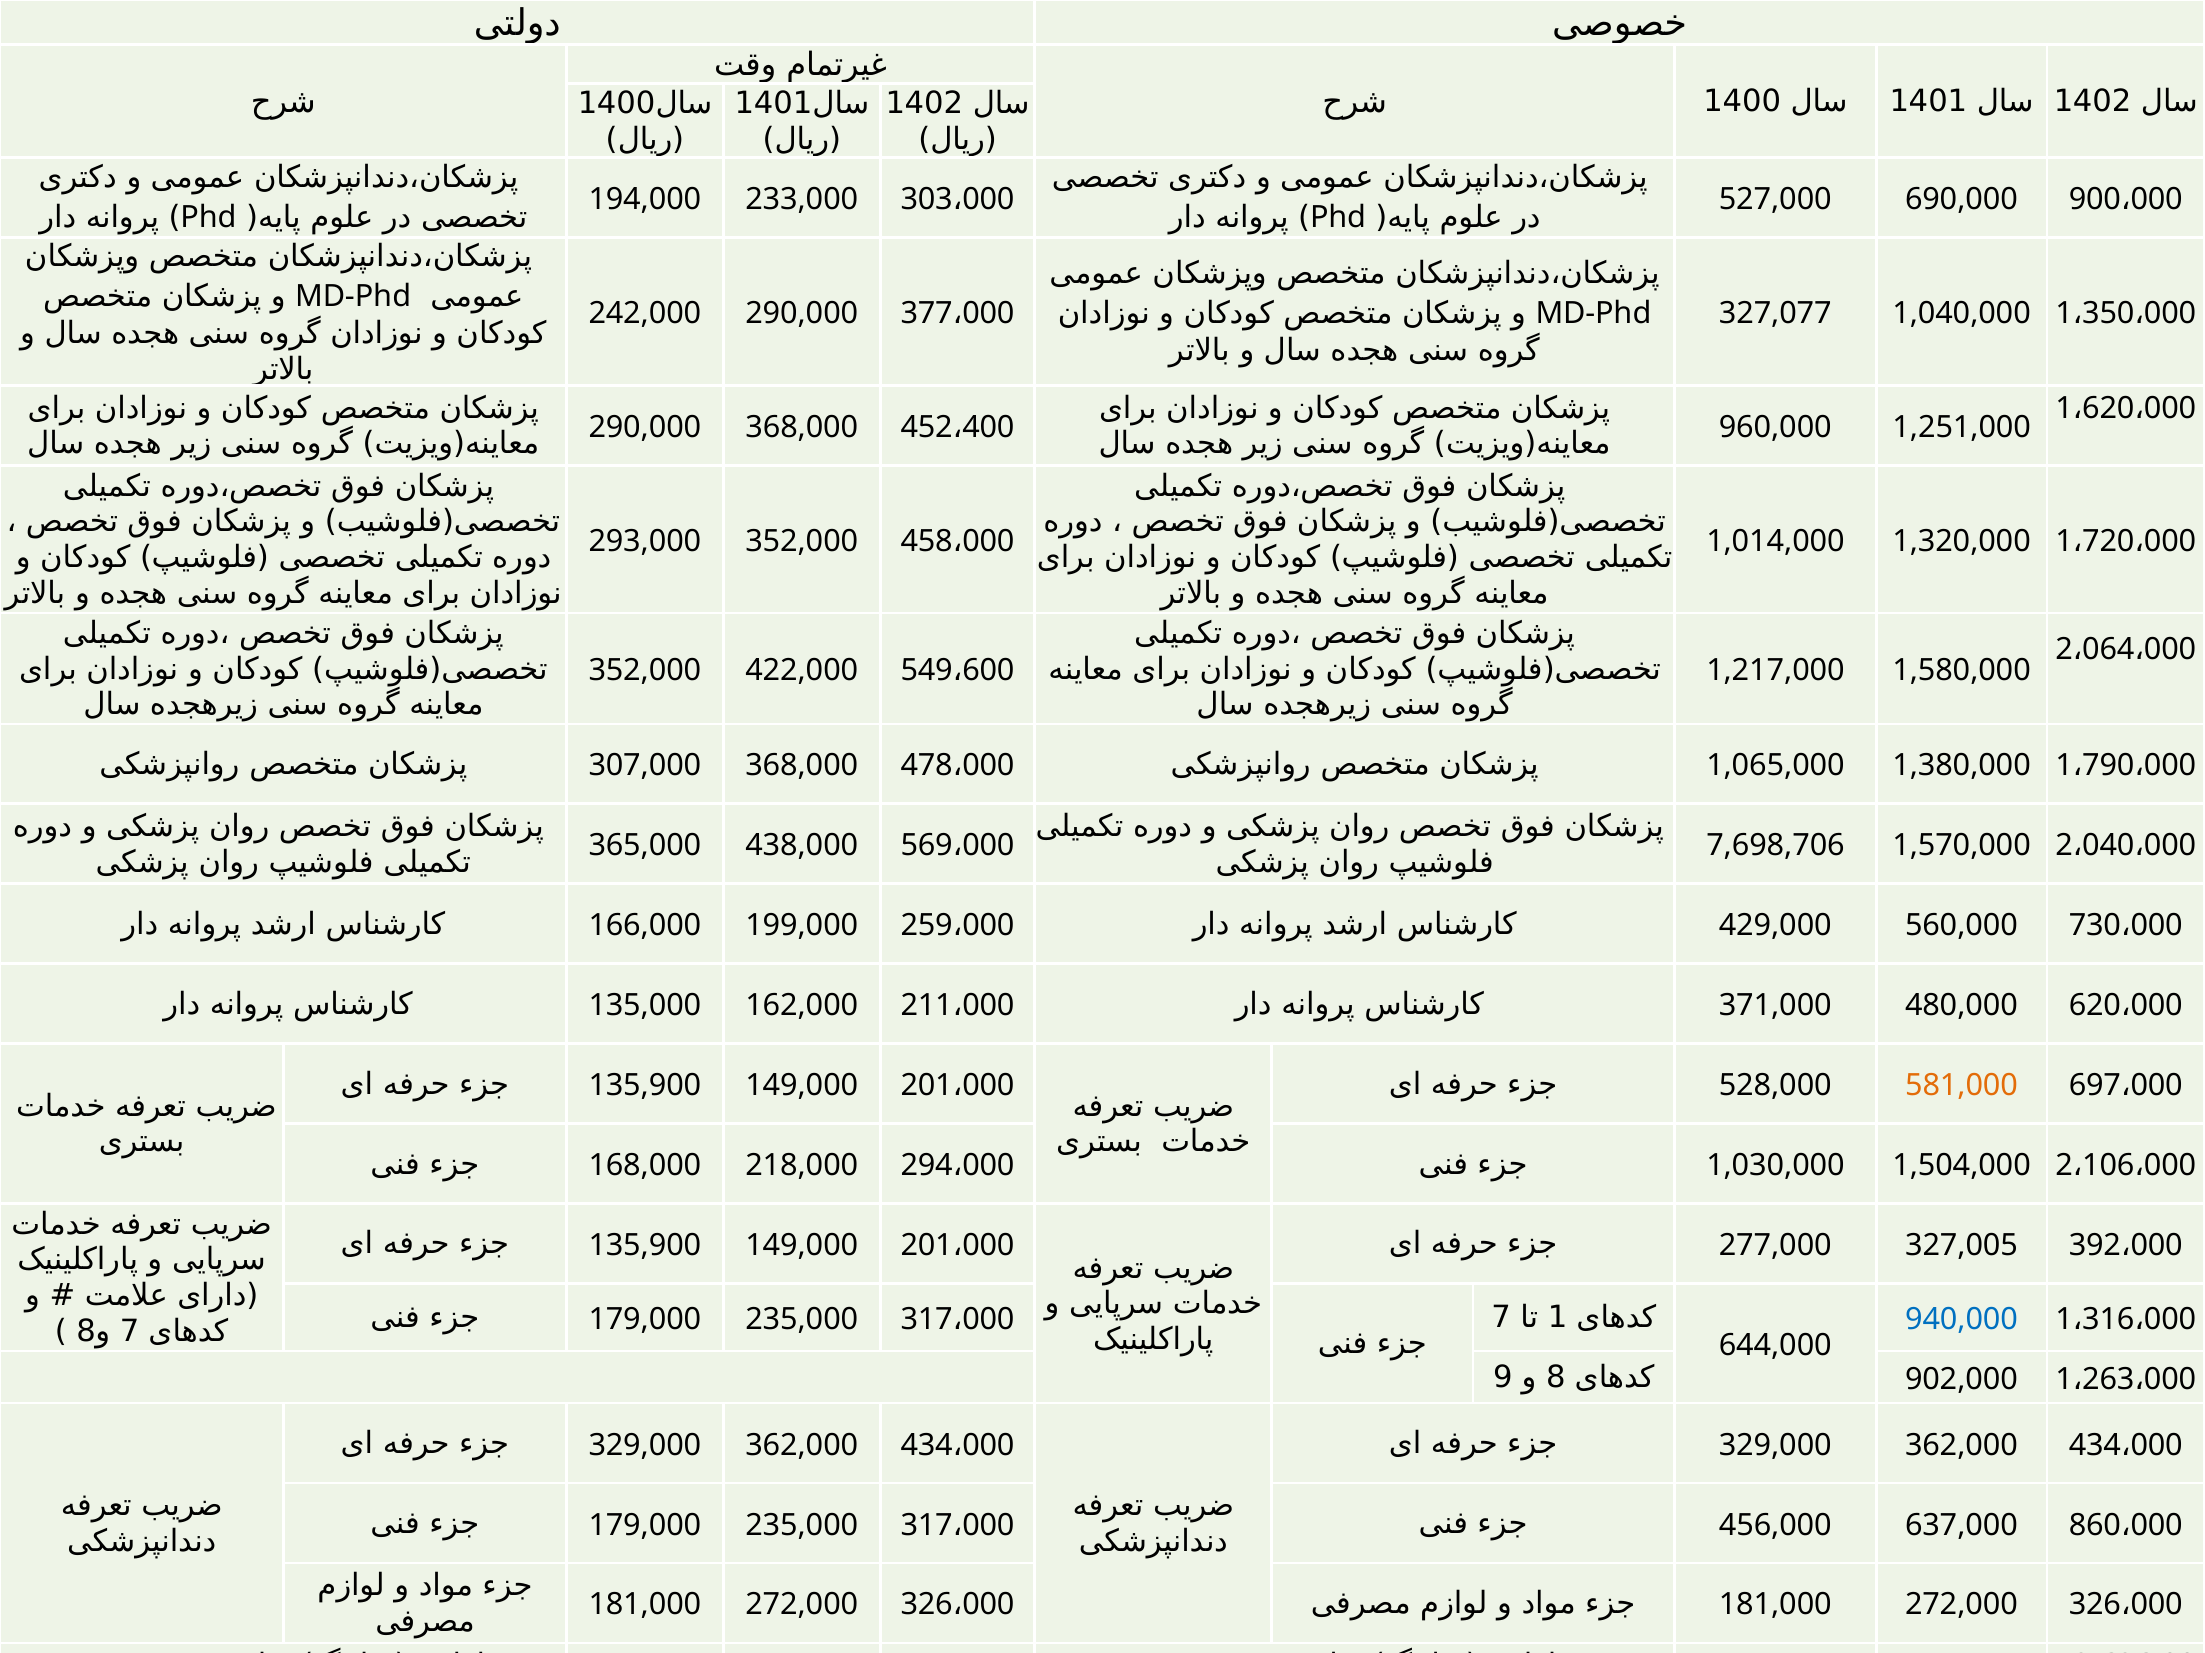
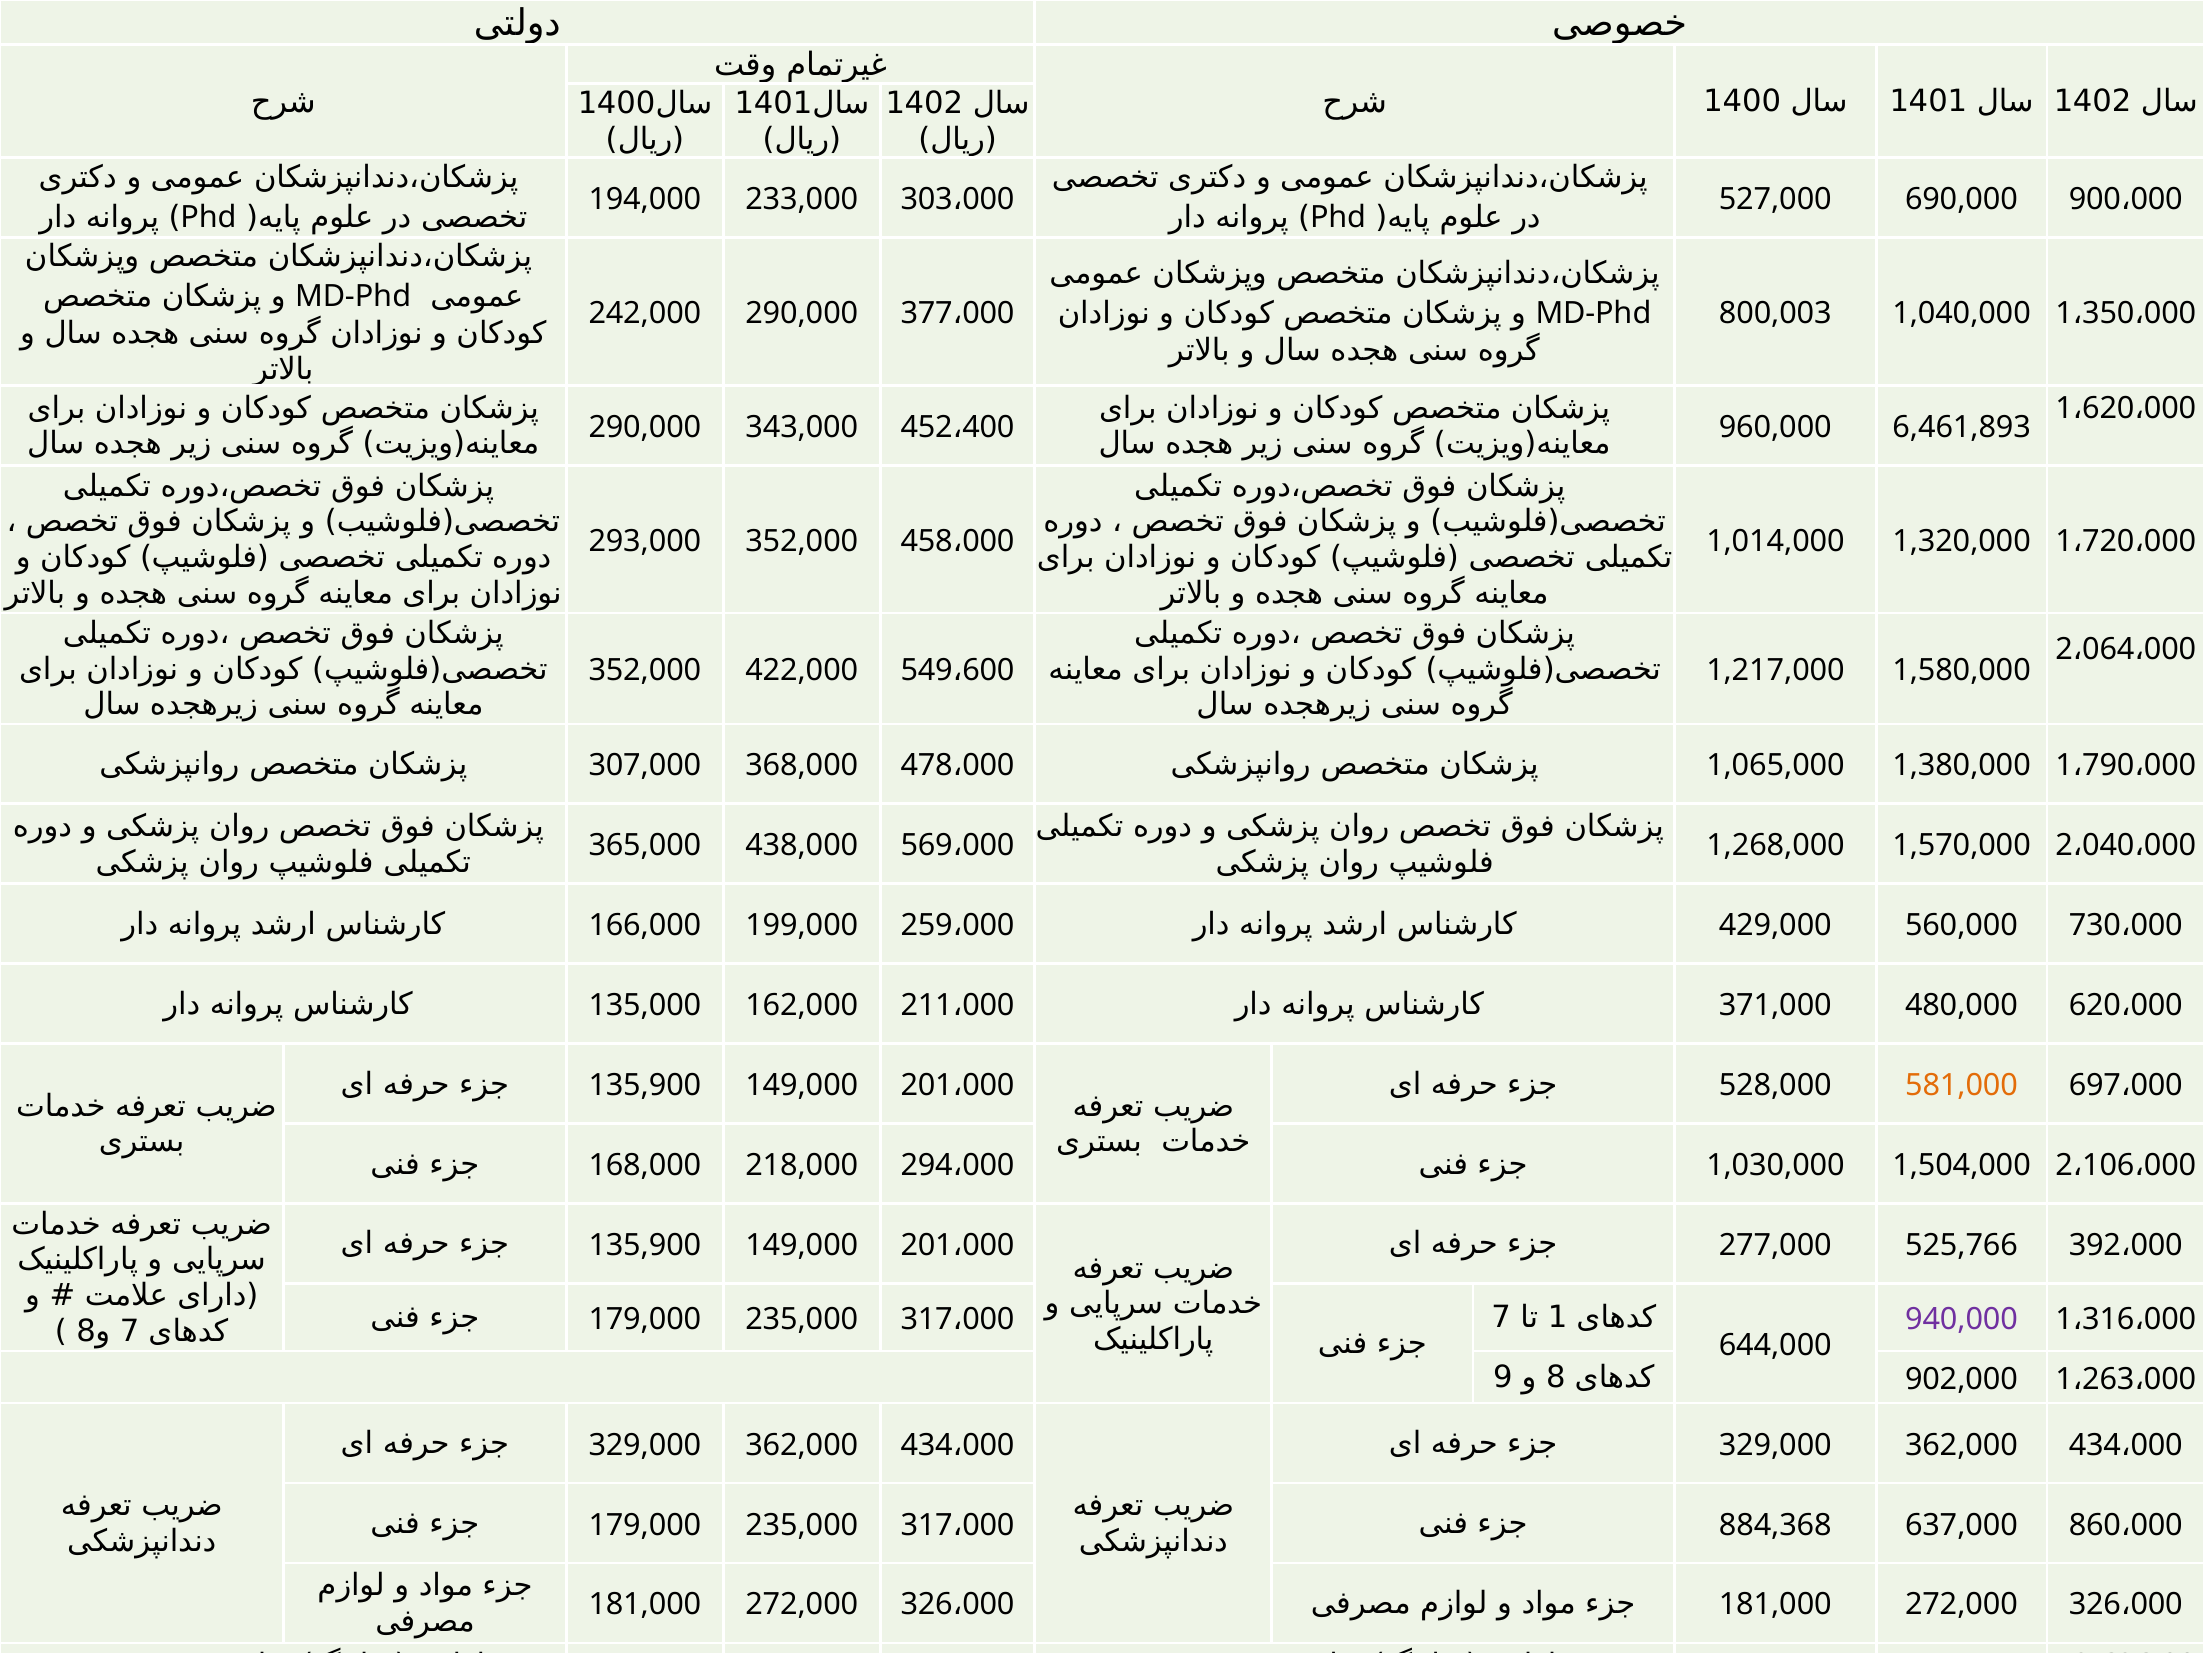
327,077: 327,077 -> 800,003 (1775, 314)
290,000 368,000: 368,000 -> 343,000 (802, 428)
1,251,000: 1,251,000 -> 6,461,893 (1962, 428)
7,698,706: 7,698,706 -> 1,268,000 (1776, 846)
327,005: 327,005 -> 525,766 (1962, 1246)
940,000 colour: blue -> purple (1962, 1320)
456,000: 456,000 -> 884,368 (1775, 1526)
